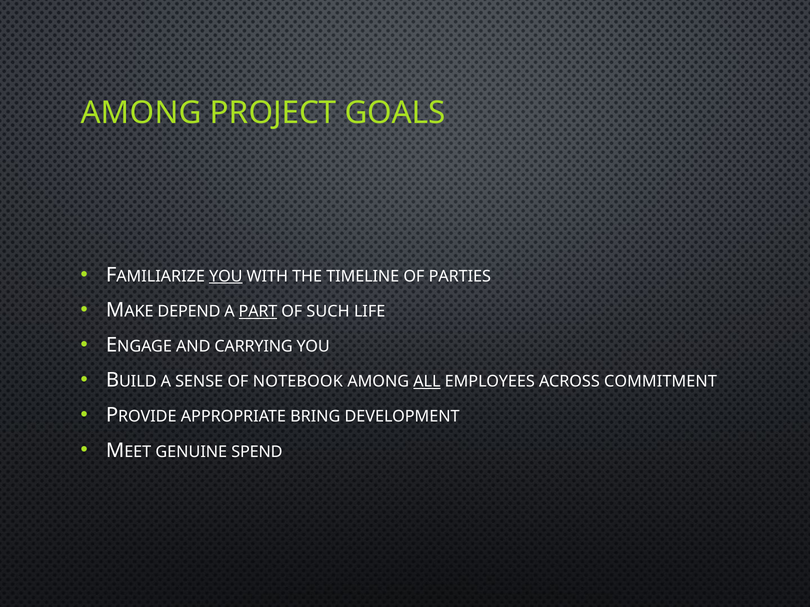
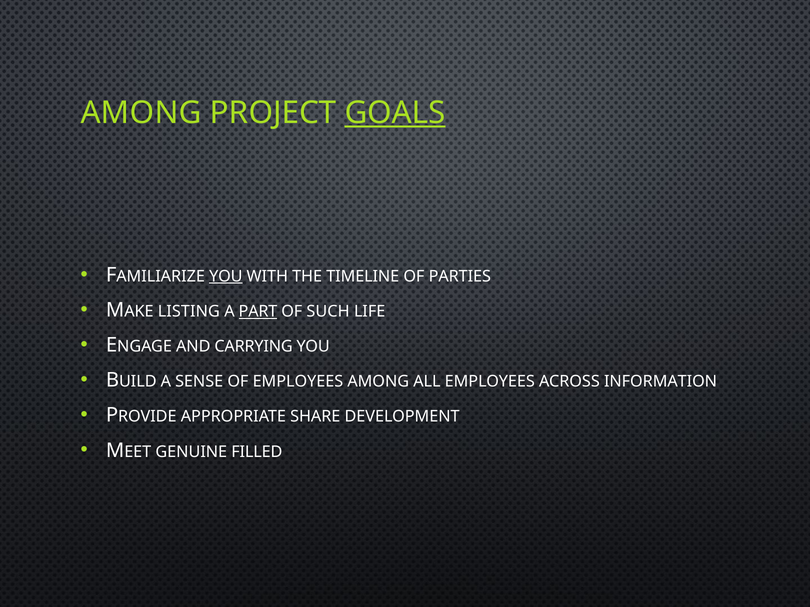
GOALS underline: none -> present (395, 113)
DEPEND: DEPEND -> LISTING (189, 312)
OF NOTEBOOK: NOTEBOOK -> EMPLOYEES (298, 382)
ALL underline: present -> none (427, 382)
COMMITMENT: COMMITMENT -> INFORMATION (661, 382)
BRING: BRING -> SHARE (315, 417)
SPEND: SPEND -> FILLED (257, 452)
